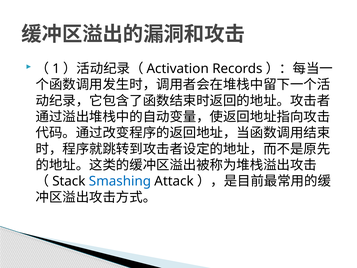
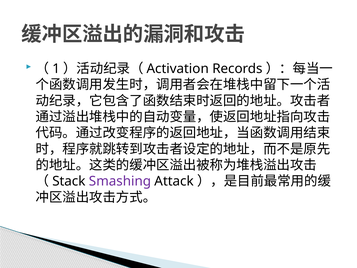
Smashing colour: blue -> purple (120, 181)
